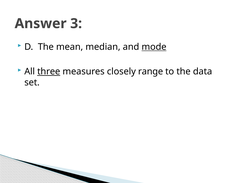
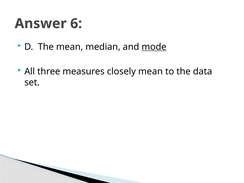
3: 3 -> 6 (76, 24)
three underline: present -> none (49, 72)
closely range: range -> mean (151, 72)
